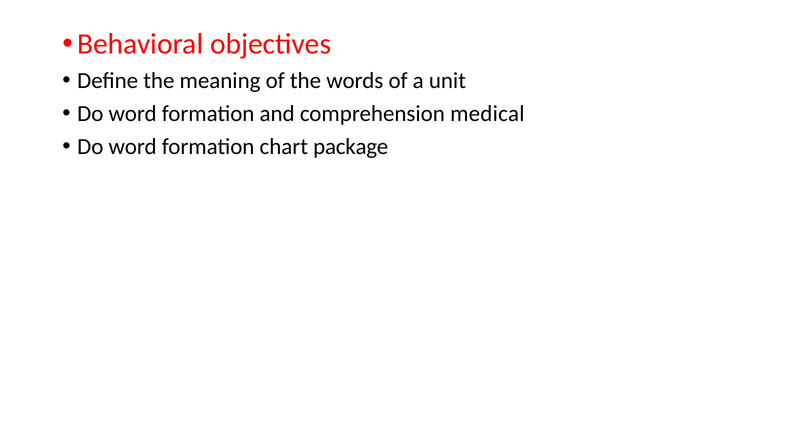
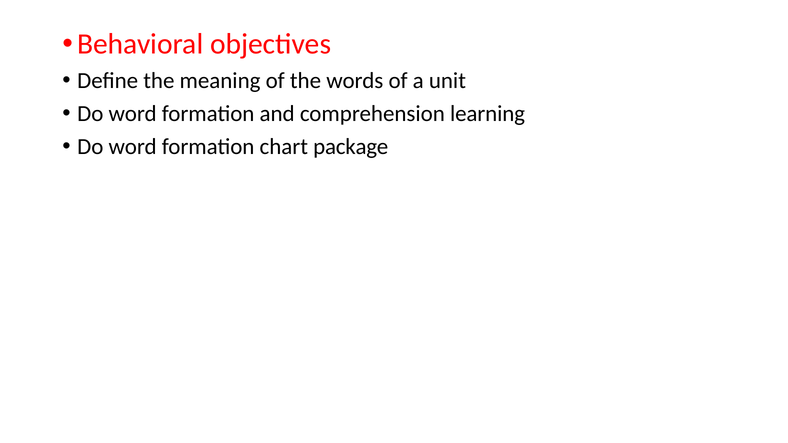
medical: medical -> learning (488, 114)
